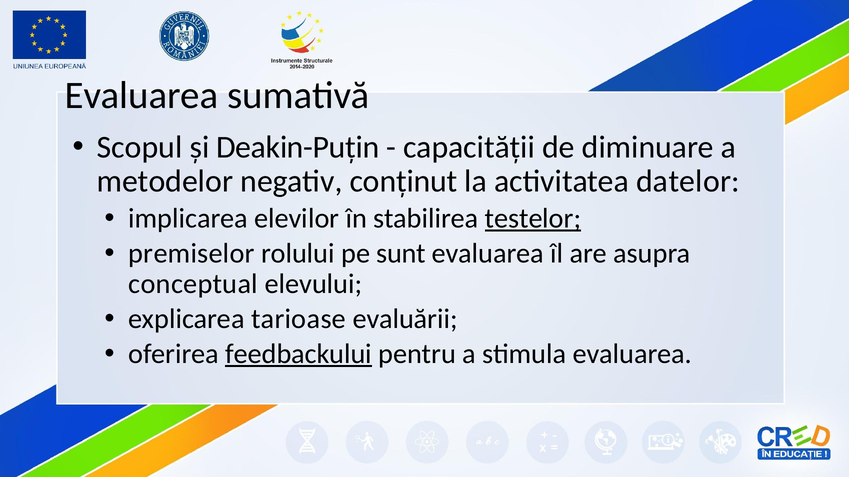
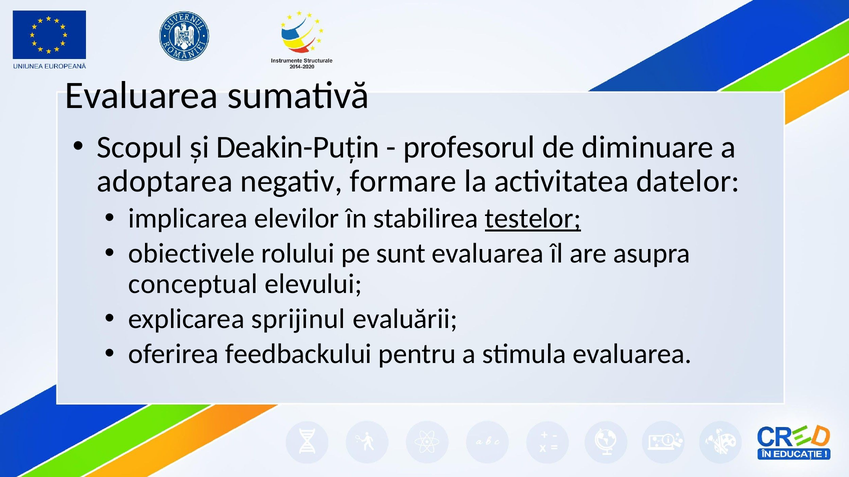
capacității: capacității -> profesorul (469, 147)
metodelor: metodelor -> adoptarea (165, 182)
conținut: conținut -> formare (403, 182)
premiselor: premiselor -> obiectivele (192, 254)
tarioase: tarioase -> sprijinul (298, 319)
feedbackului underline: present -> none (299, 354)
